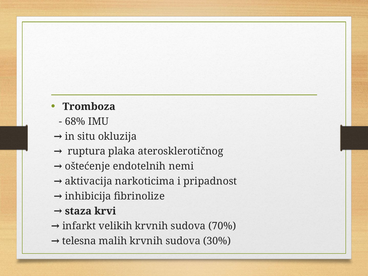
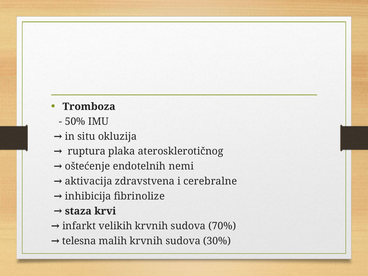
68%: 68% -> 50% (75, 121)
narkoticima: narkoticima -> zdravstvena (145, 181)
pripadnost: pripadnost -> cerebralne (210, 181)
